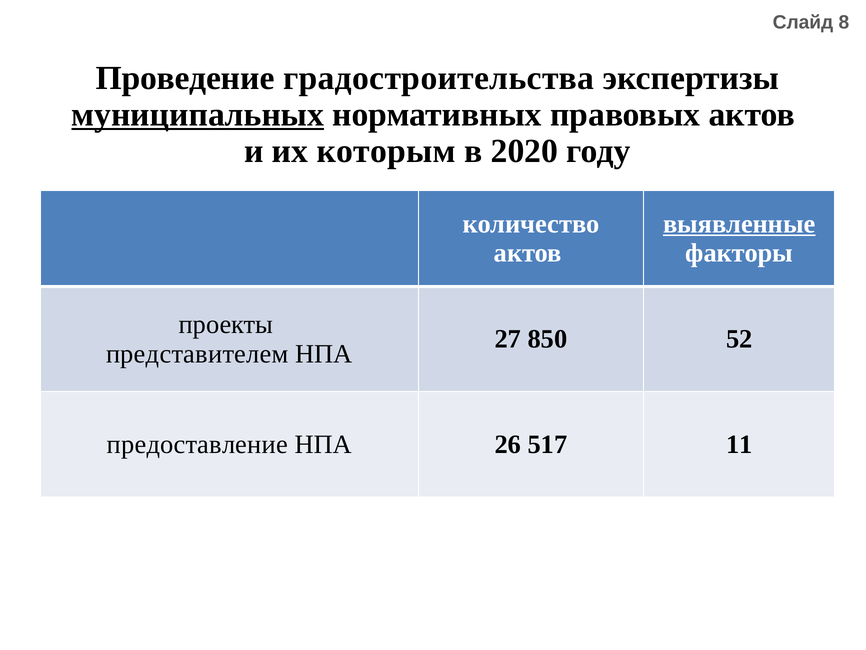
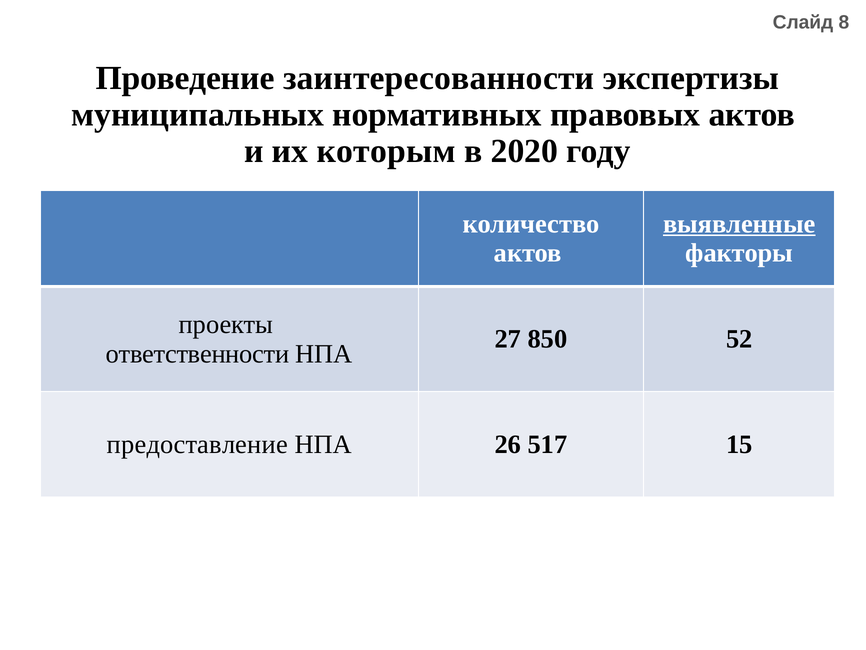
градостроительства: градостроительства -> заинтересованности (439, 78)
муниципальных underline: present -> none (198, 114)
представителем: представителем -> ответственности (198, 354)
11: 11 -> 15 (739, 444)
